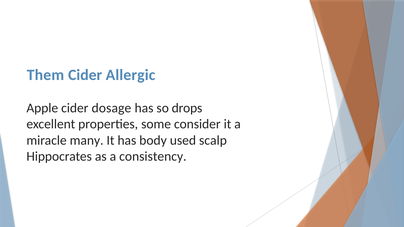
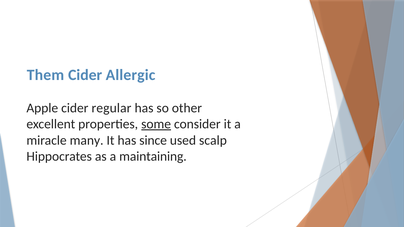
dosage: dosage -> regular (111, 108)
drops: drops -> other (187, 108)
some underline: none -> present (156, 124)
body: body -> since (153, 140)
consistency: consistency -> maintaining (153, 157)
